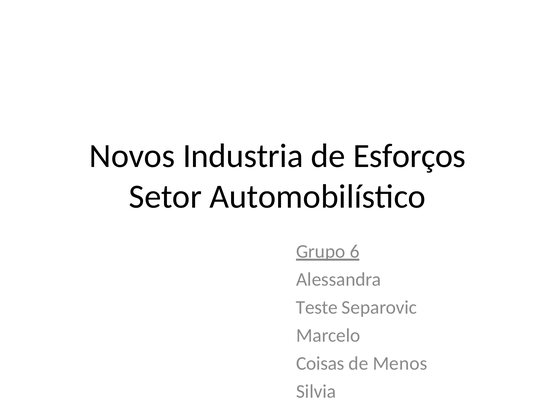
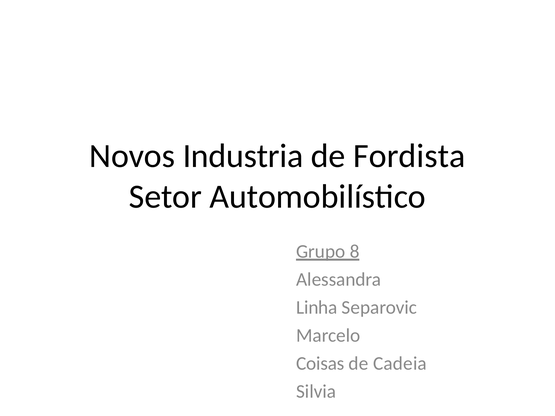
Esforços: Esforços -> Fordista (409, 156)
6: 6 -> 8 (355, 252)
Teste: Teste -> Linha (317, 308)
Menos: Menos -> Cadeia (400, 364)
